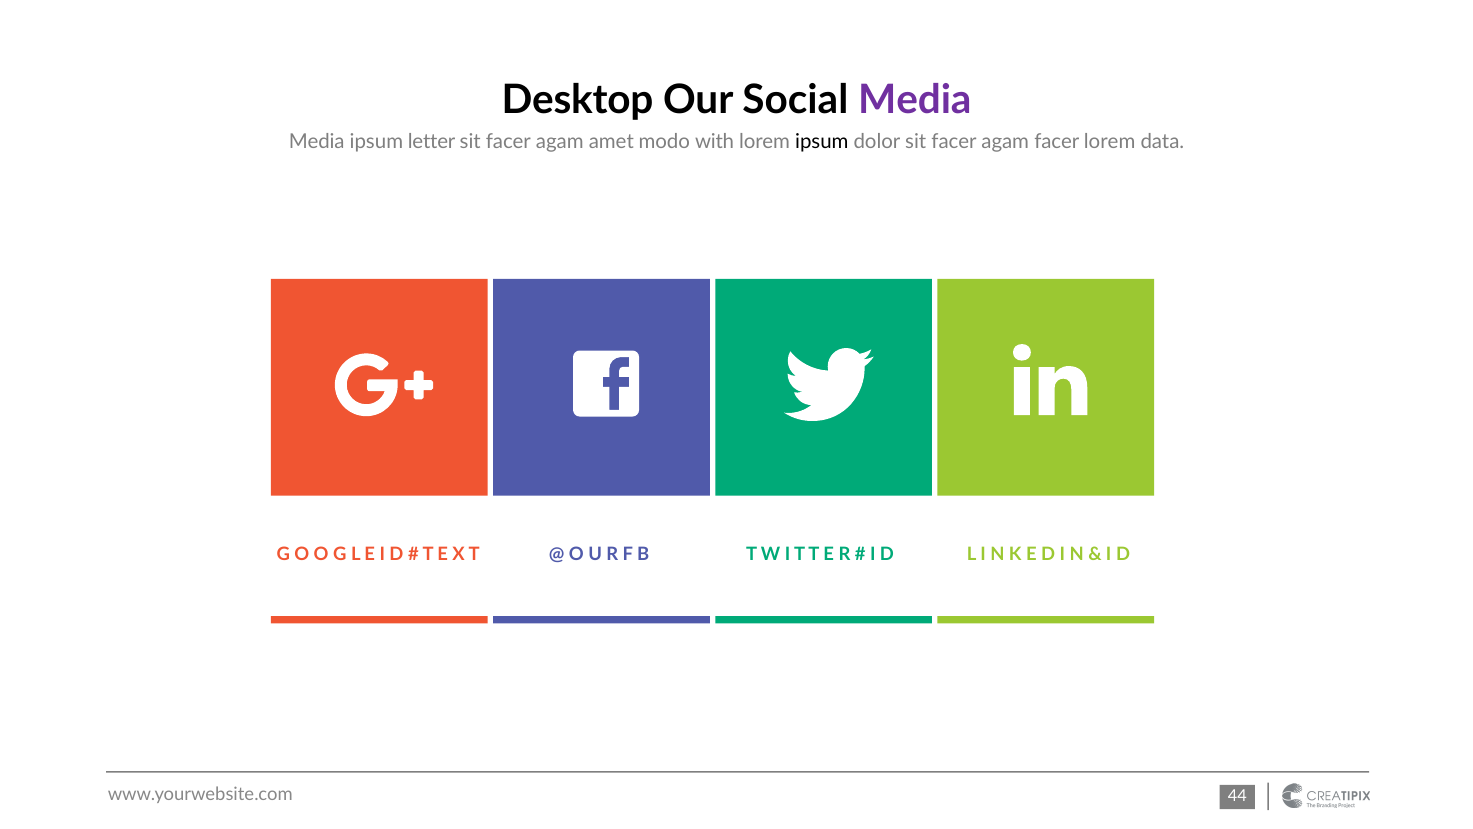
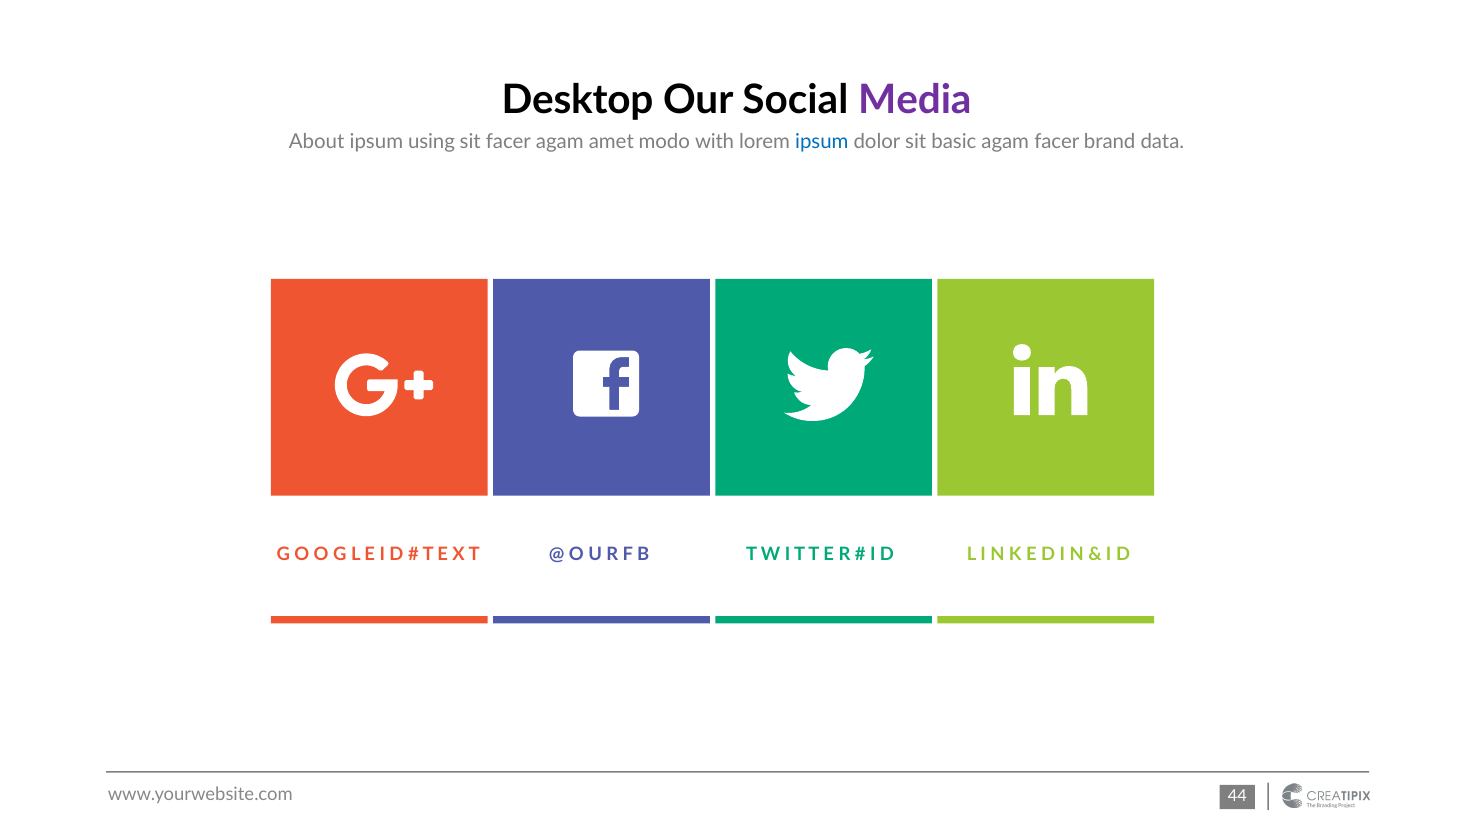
Media: Media -> About (317, 141)
letter: letter -> using (432, 141)
ipsum colour: black -> blue (822, 141)
dolor sit facer: facer -> basic (954, 141)
facer lorem: lorem -> brand (1110, 141)
